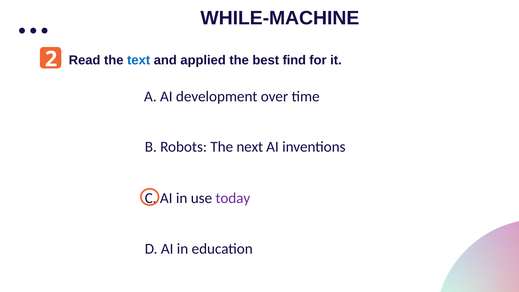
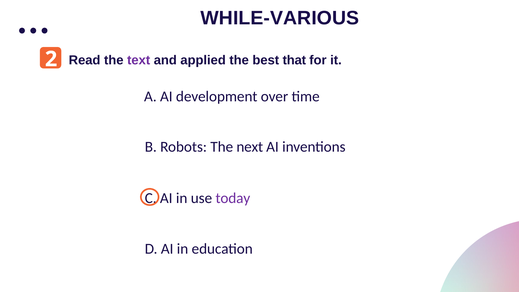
WHILE-MACHINE: WHILE-MACHINE -> WHILE-VARIOUS (280, 18)
text colour: blue -> purple (139, 60)
find: find -> that (294, 60)
